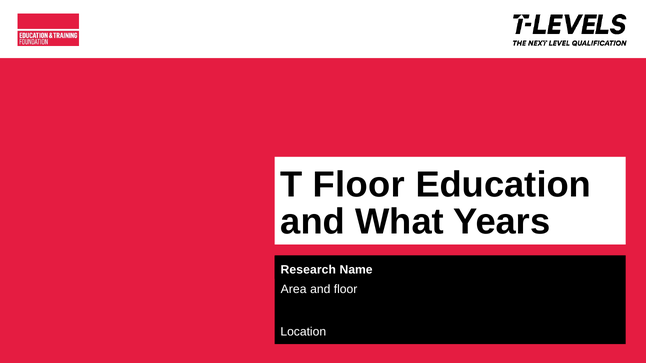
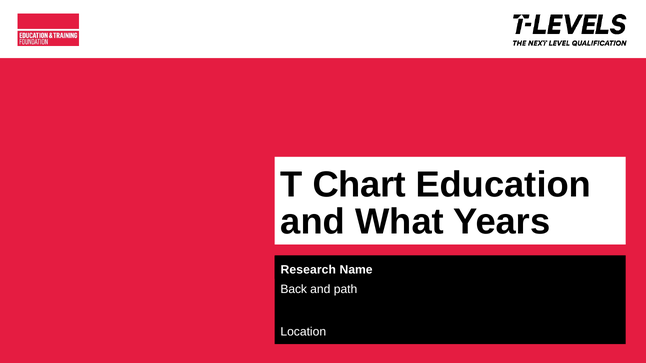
T Floor: Floor -> Chart (359, 185)
Area: Area -> Back (294, 290)
and floor: floor -> path (346, 290)
